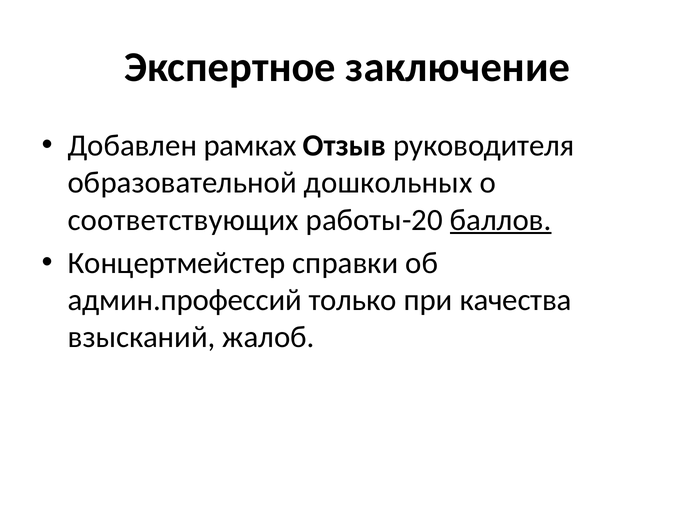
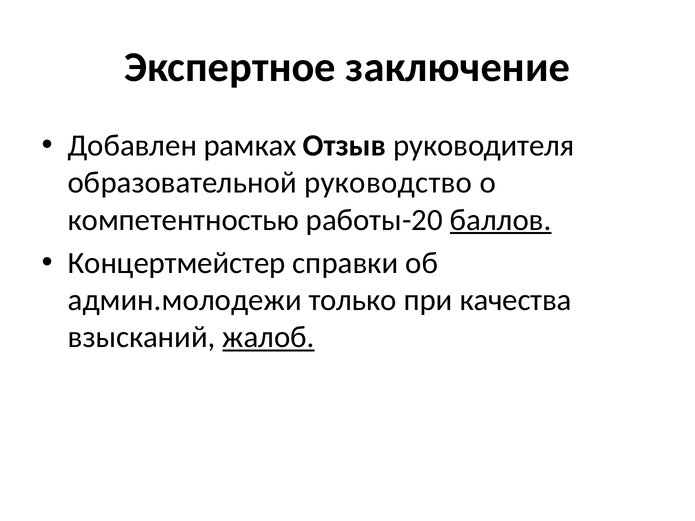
дошкольных: дошкольных -> руководство (388, 183)
соответствующих: соответствующих -> компетентностью (183, 220)
админ.профессий: админ.профессий -> админ.молодежи (185, 300)
жалоб underline: none -> present (268, 337)
